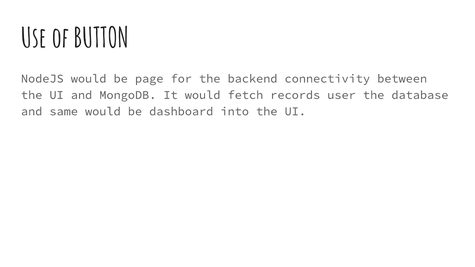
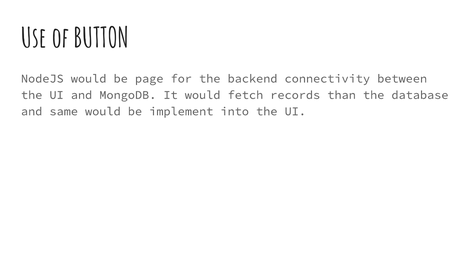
user: user -> than (342, 95)
dashboard: dashboard -> implement (181, 111)
